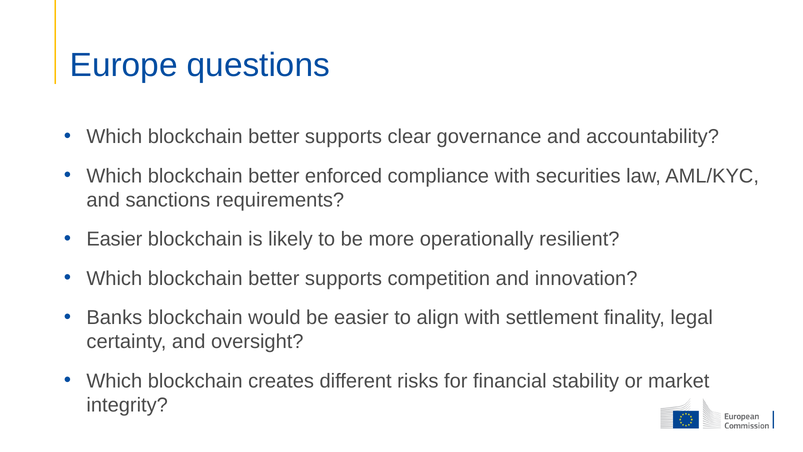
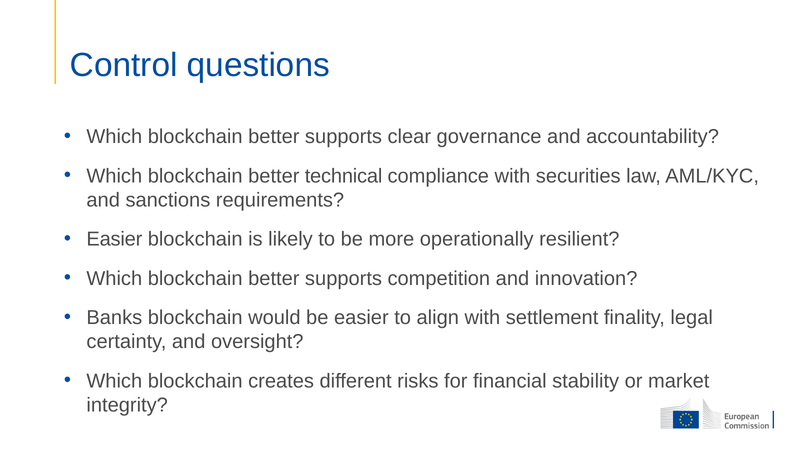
Europe: Europe -> Control (124, 65)
enforced: enforced -> technical (344, 176)
